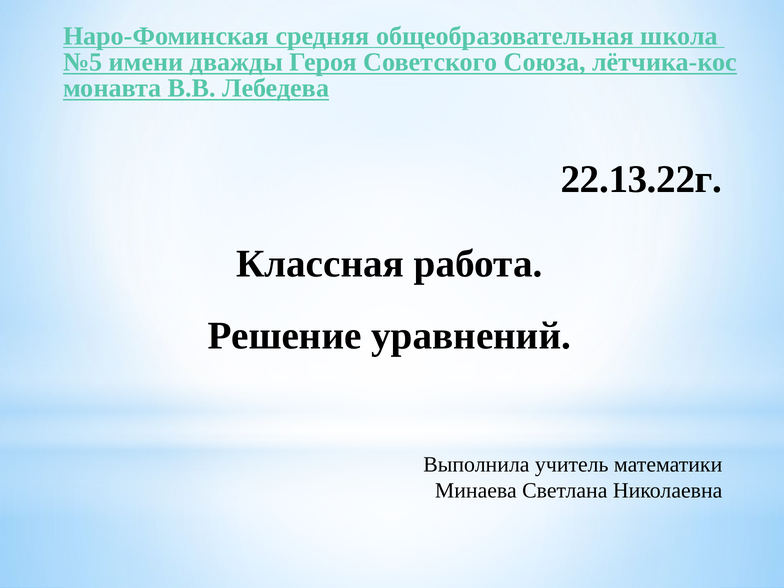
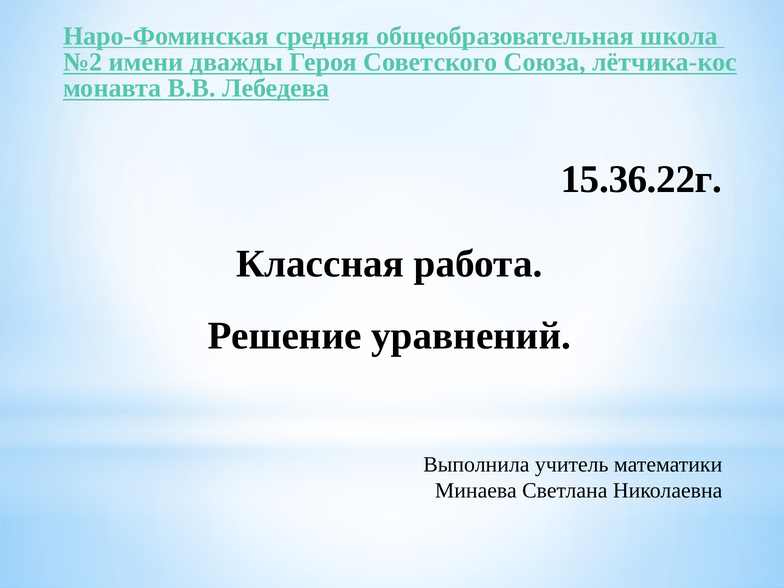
№5: №5 -> №2 (83, 62)
22.13.22г: 22.13.22г -> 15.36.22г (641, 179)
